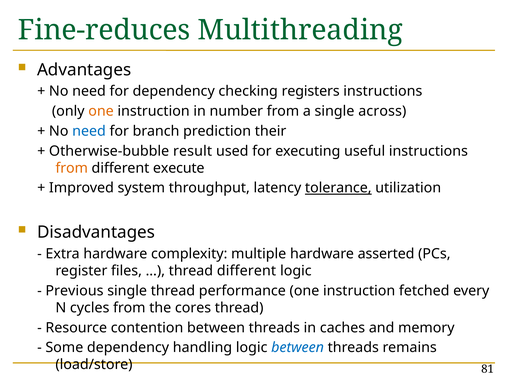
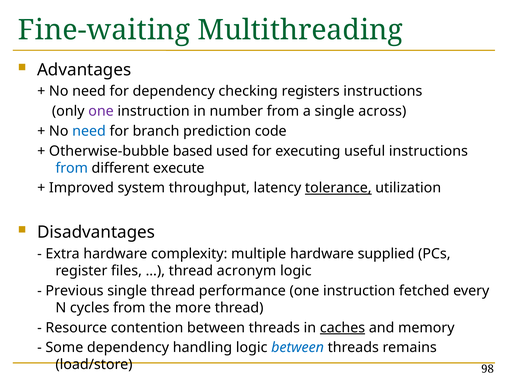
Fine-reduces: Fine-reduces -> Fine-waiting (104, 30)
one colour: orange -> purple (101, 111)
their: their -> code (271, 131)
result: result -> based (193, 151)
from colour: orange -> blue (72, 168)
asserted: asserted -> supplied (386, 254)
thread different: different -> acronym (246, 271)
cores: cores -> more (193, 308)
caches underline: none -> present (342, 328)
81: 81 -> 98 (488, 369)
